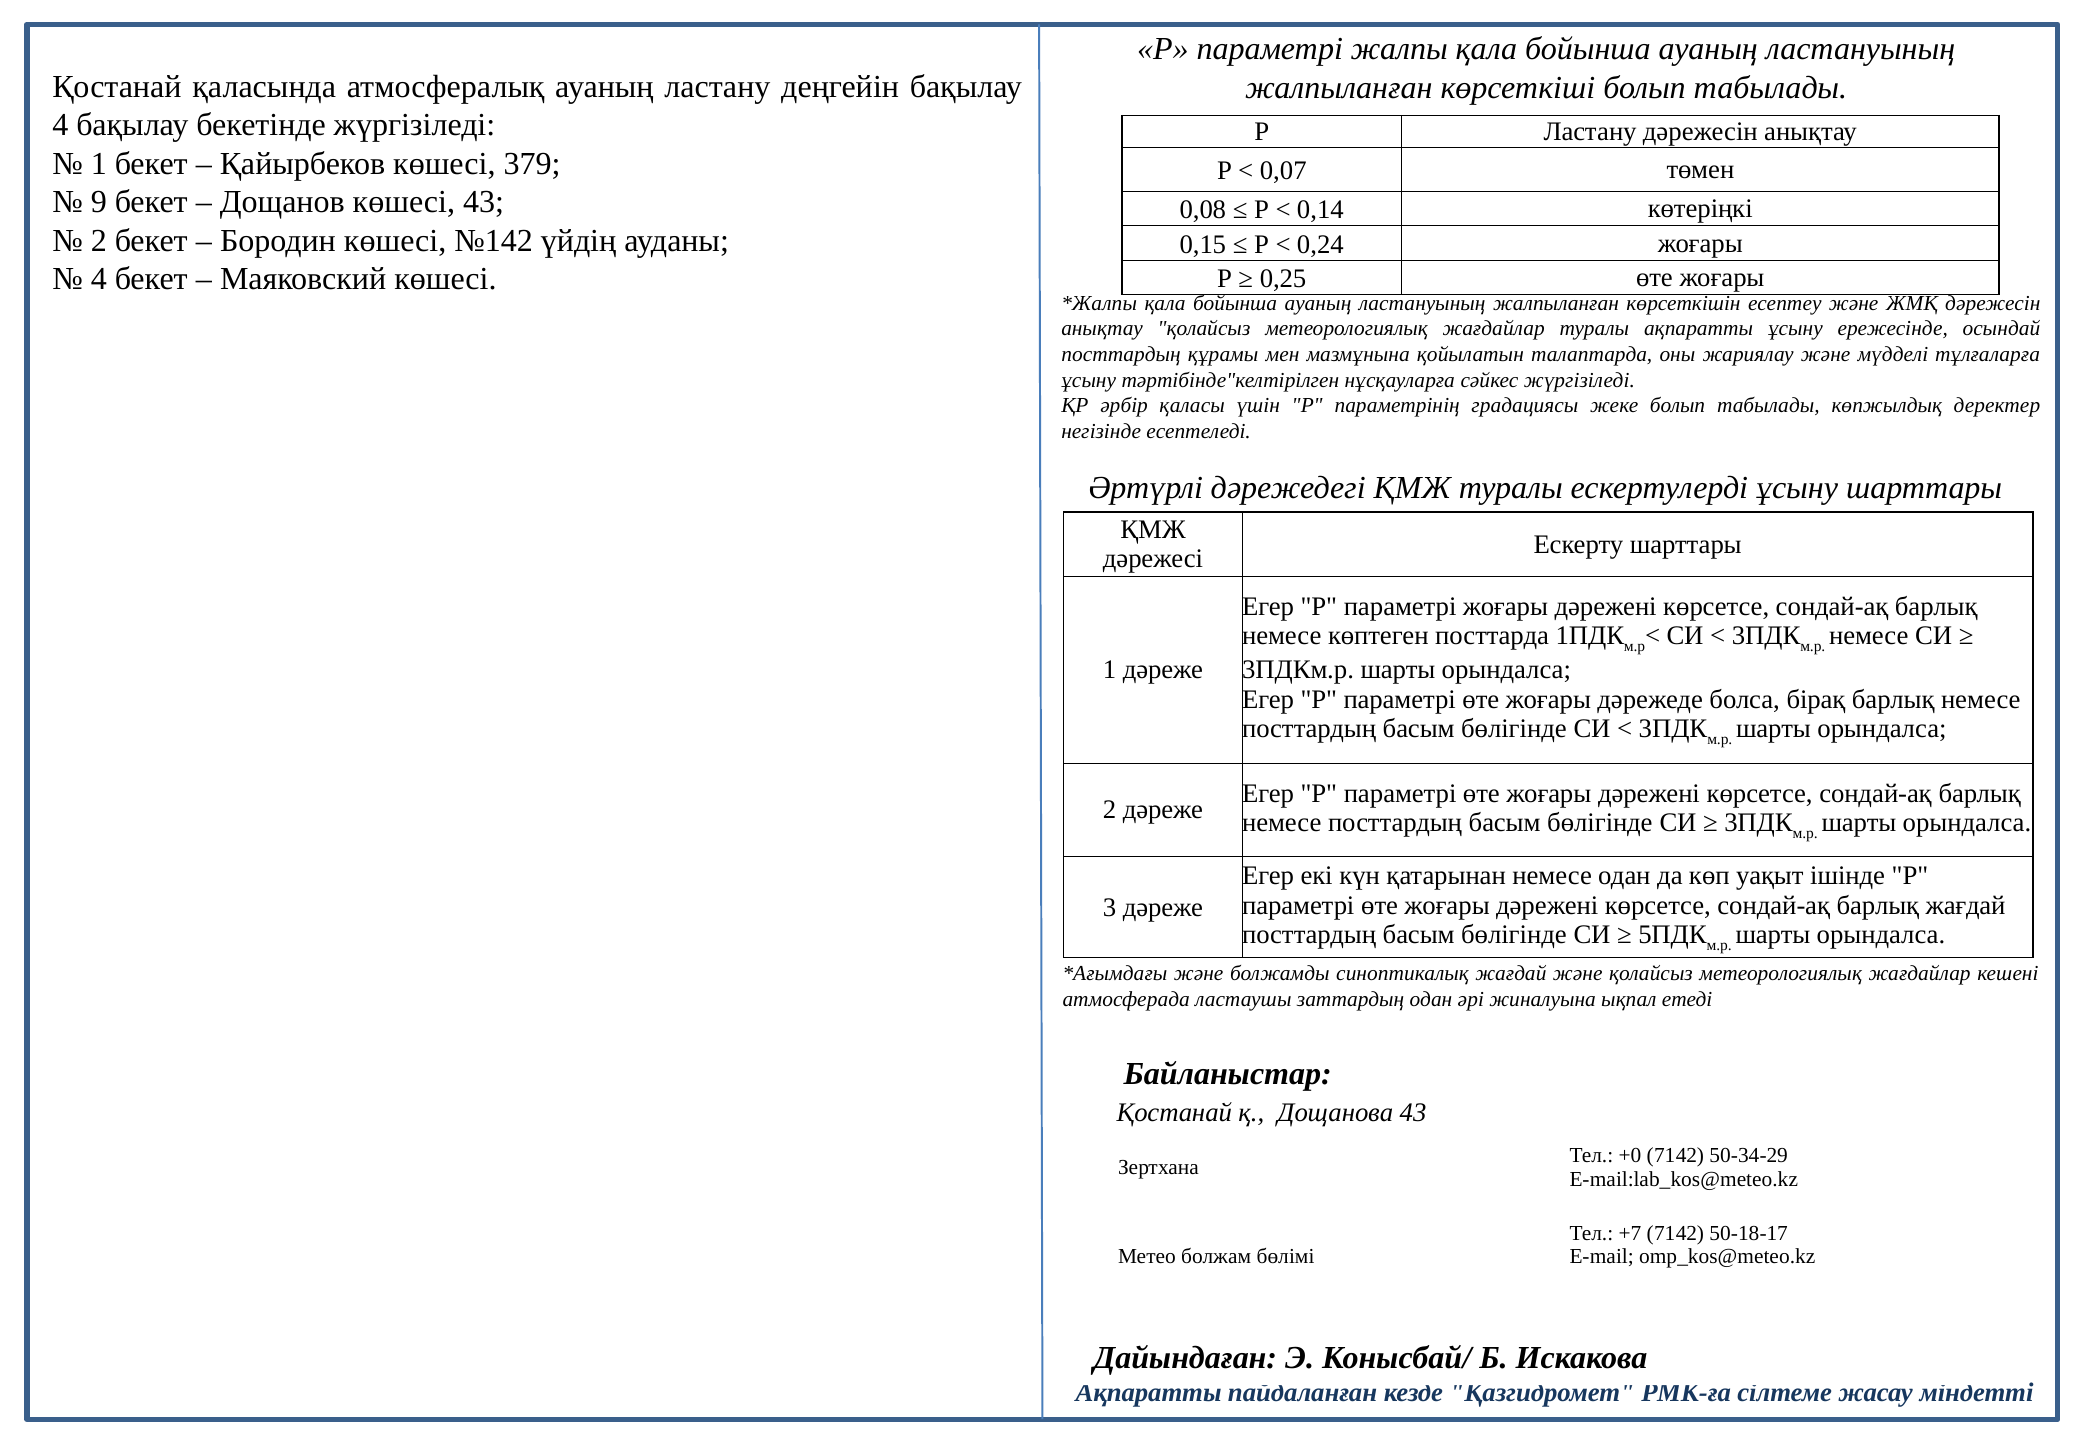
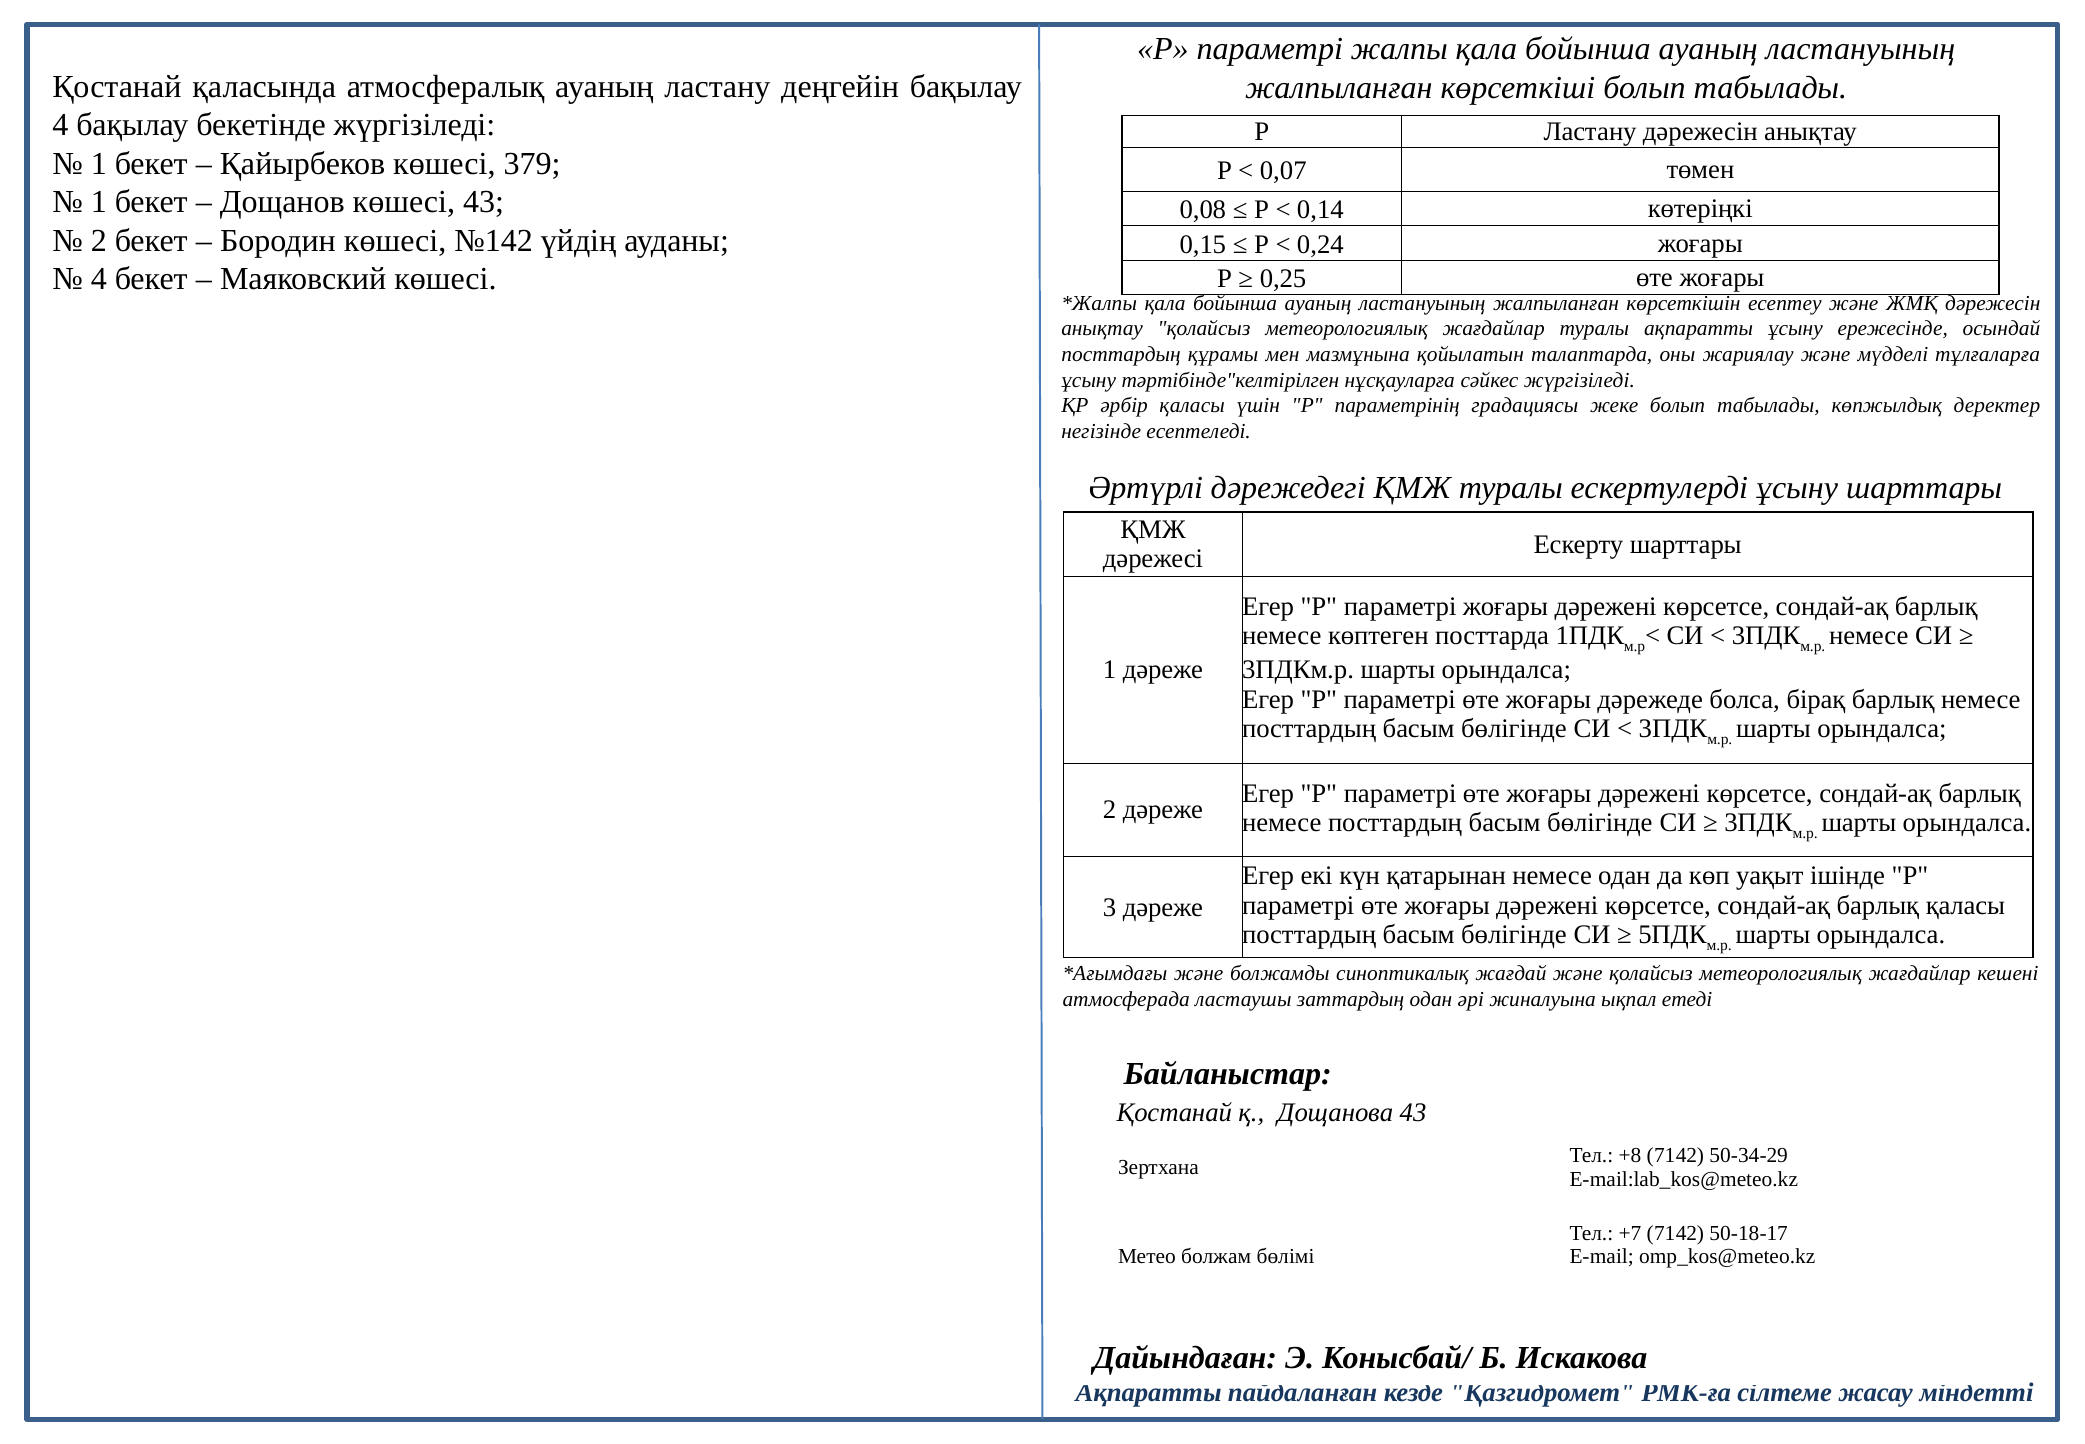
9: 9 -> 1 (99, 202)
барлық жағдай: жағдай -> қаласы (1965, 905)
+0: +0 -> +8 (1630, 1155)
